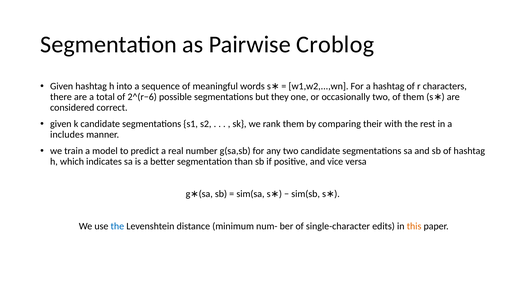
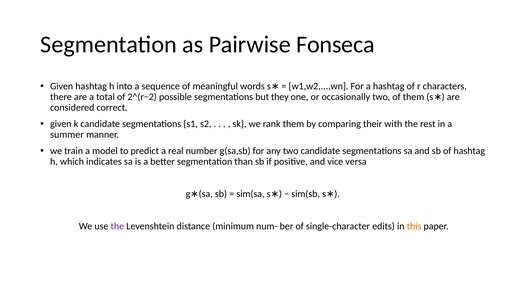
Croblog: Croblog -> Fonseca (335, 44)
2^(r−6: 2^(r−6 -> 2^(r−2 (142, 97)
includes: includes -> summer (67, 135)
the colour: blue -> purple (117, 226)
